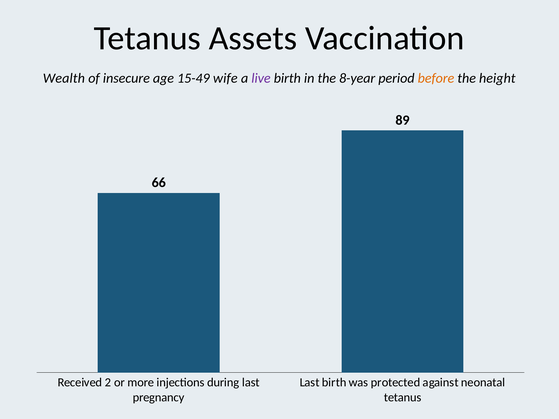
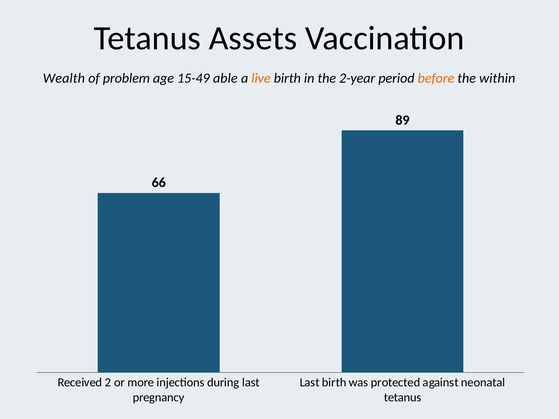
insecure: insecure -> problem (126, 78)
wife: wife -> able (225, 78)
live colour: purple -> orange (261, 78)
8-year: 8-year -> 2-year (357, 78)
height: height -> within (497, 78)
